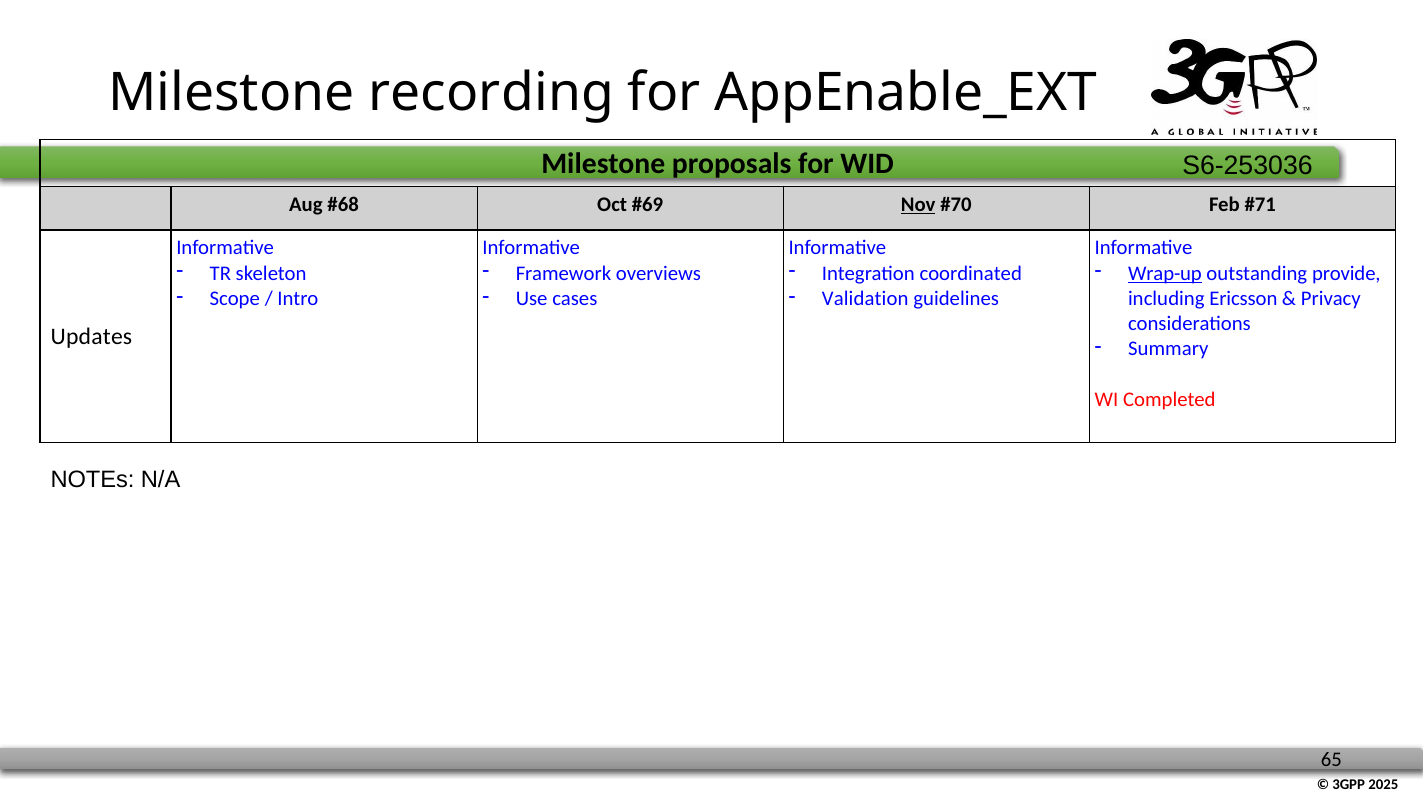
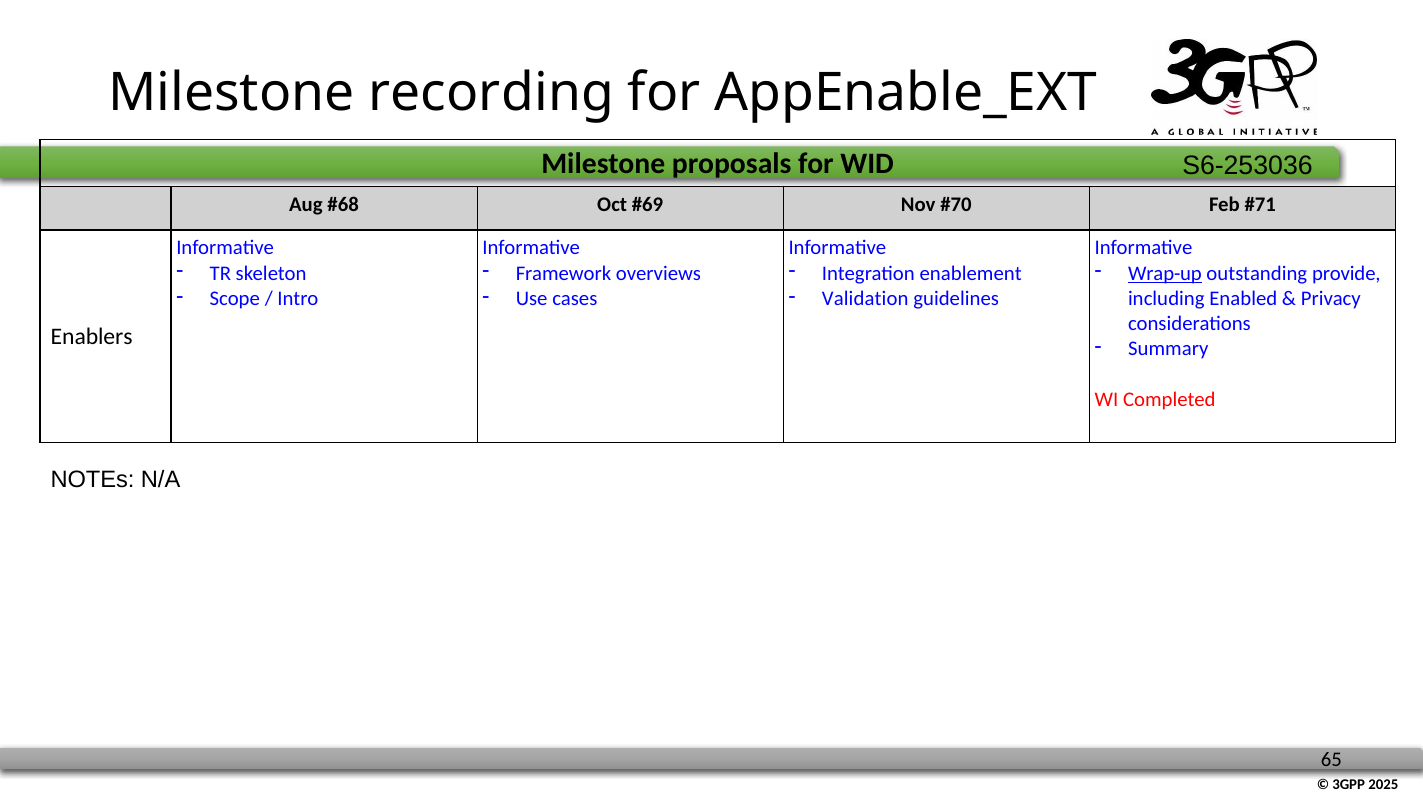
Nov underline: present -> none (918, 205)
coordinated: coordinated -> enablement (971, 273)
Ericsson: Ericsson -> Enabled (1243, 299)
Updates: Updates -> Enablers (92, 337)
